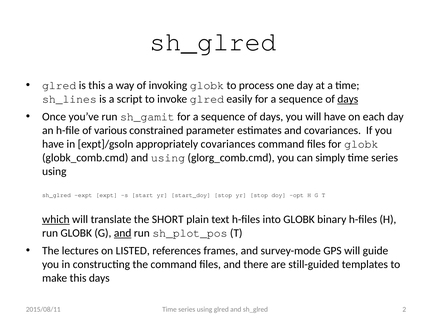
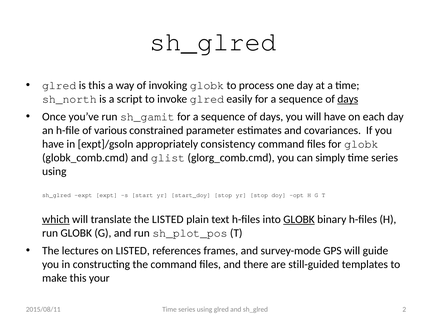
sh_lines: sh_lines -> sh_north (69, 99)
appropriately covariances: covariances -> consistency (228, 144)
and using: using -> glist (168, 158)
the SHORT: SHORT -> LISTED (168, 220)
GLOBK underline: none -> present (299, 220)
and underline: present -> none (123, 233)
this days: days -> your (99, 278)
